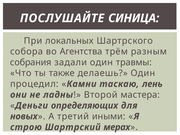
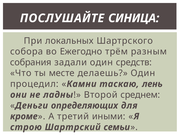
Агентства: Агентства -> Ежегодно (81, 52)
травмы: травмы -> средств (134, 62)
также: также -> месте (62, 73)
мастера: мастера -> среднем (140, 95)
новых: новых -> кроме (24, 116)
мерах: мерах -> семьи (117, 127)
